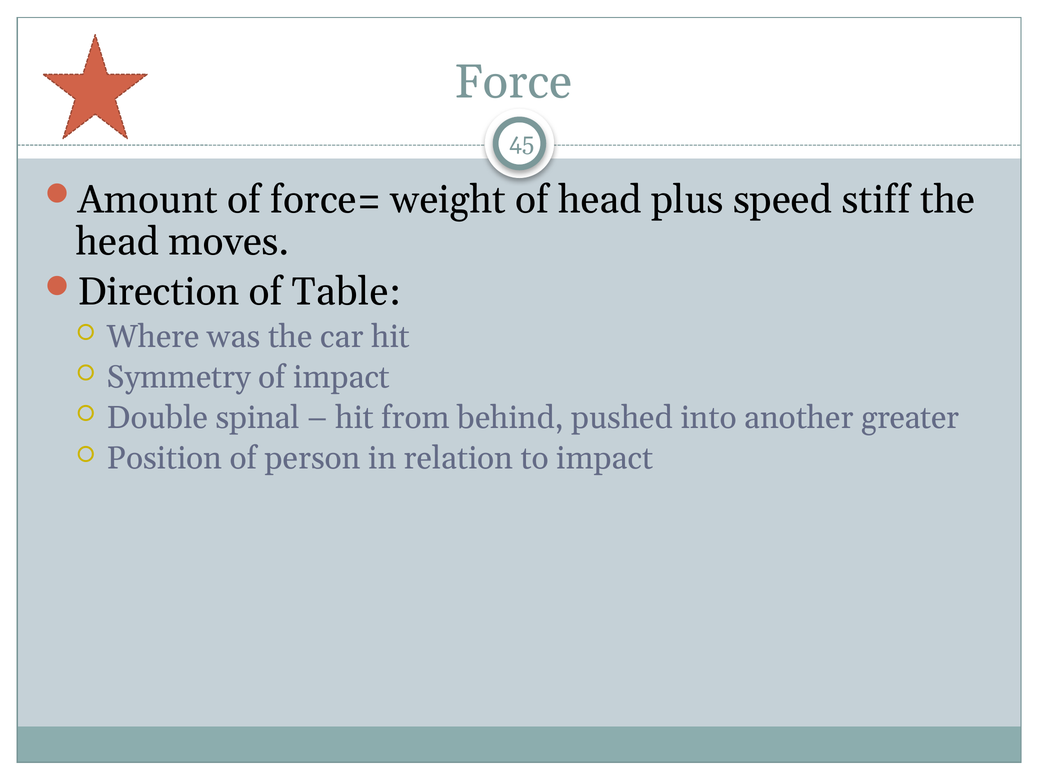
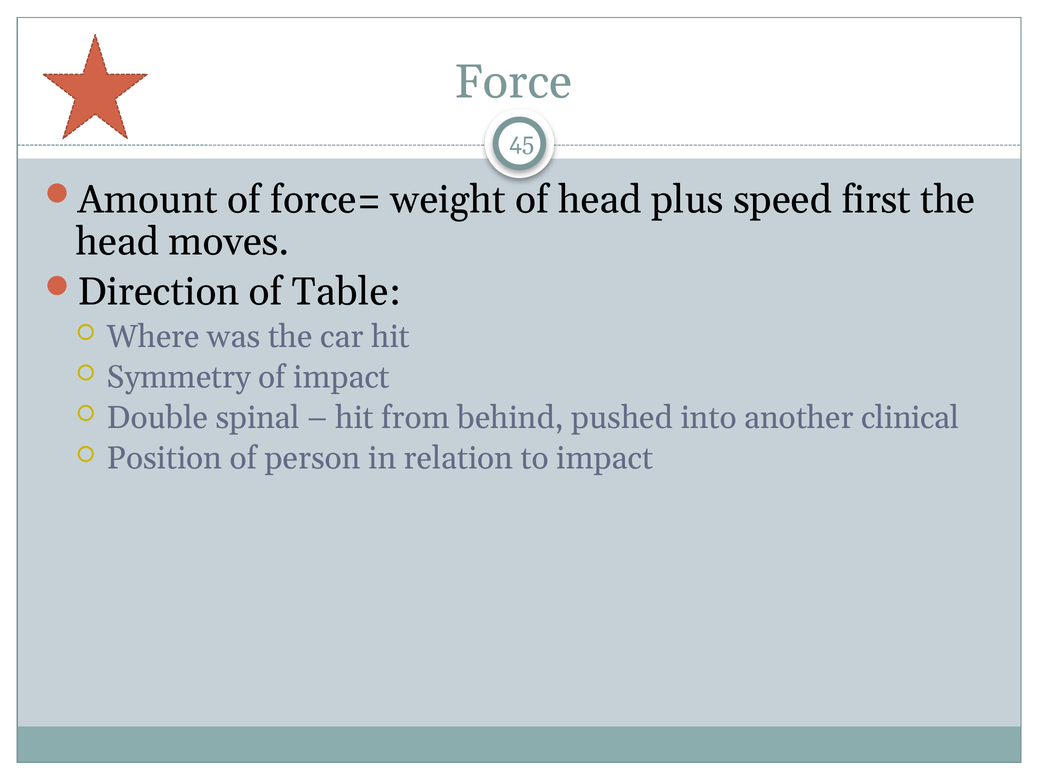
stiff: stiff -> first (876, 200)
greater: greater -> clinical (910, 417)
